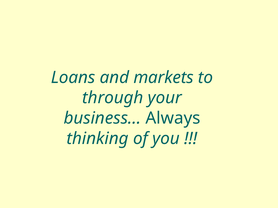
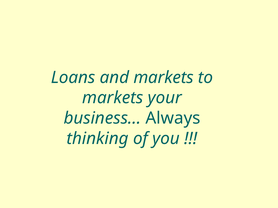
through: through -> markets (113, 98)
